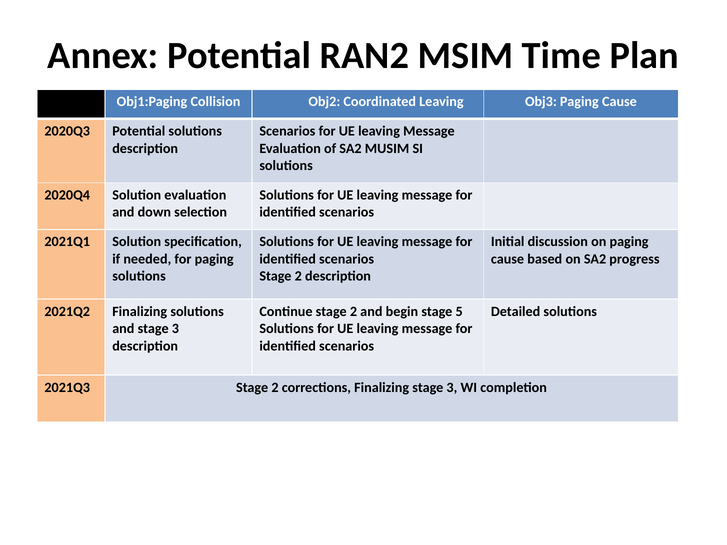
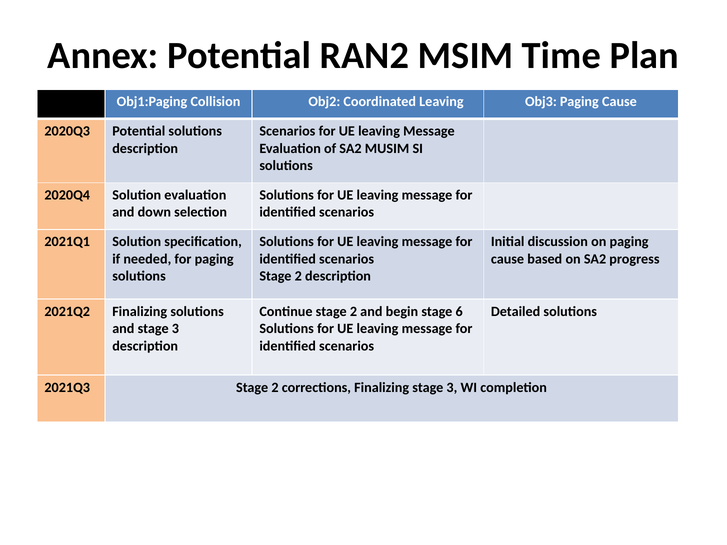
5: 5 -> 6 (459, 312)
